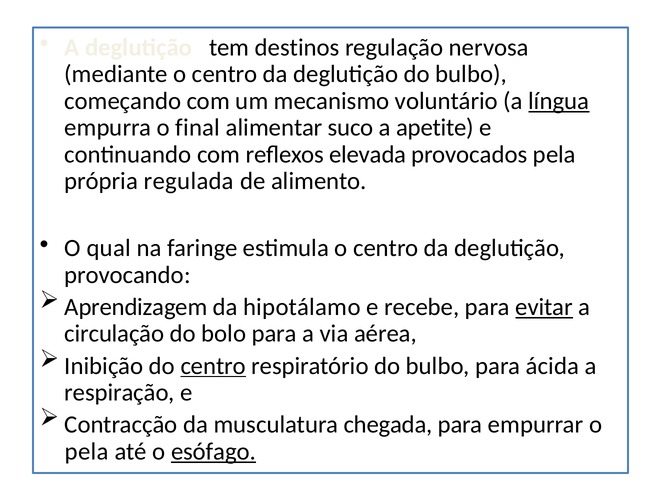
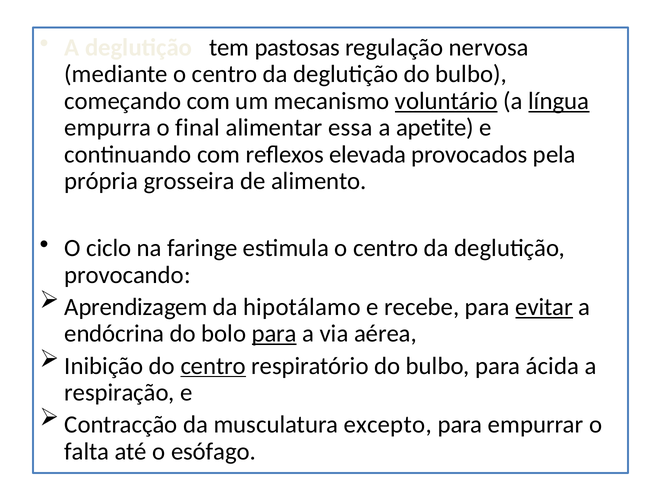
destinos: destinos -> pastosas (297, 47)
voluntário underline: none -> present (446, 101)
suco: suco -> essa (350, 128)
regulada: regulada -> grosseira (189, 181)
qual: qual -> ciclo (109, 249)
circulação: circulação -> endócrina (114, 334)
para underline: none -> present (274, 334)
chegada: chegada -> excepto (388, 425)
pela: pela -> falta (87, 452)
esófago underline: present -> none (214, 452)
